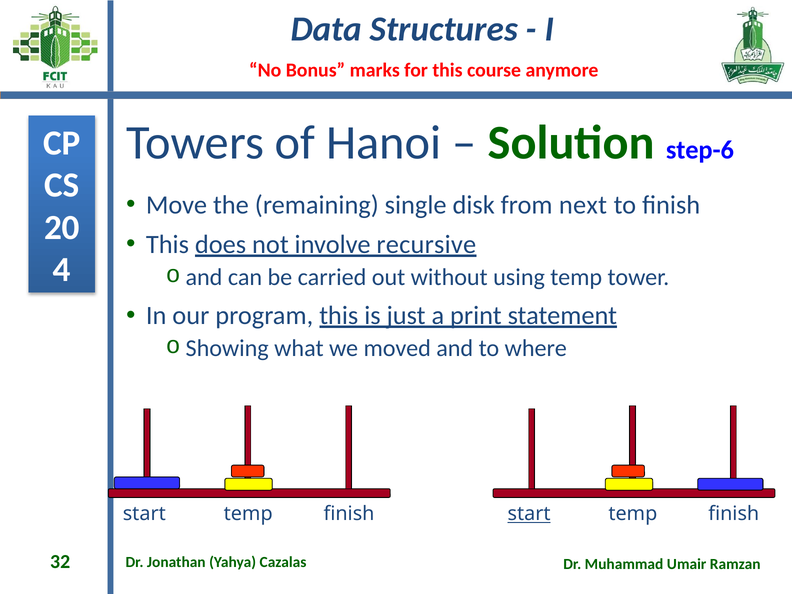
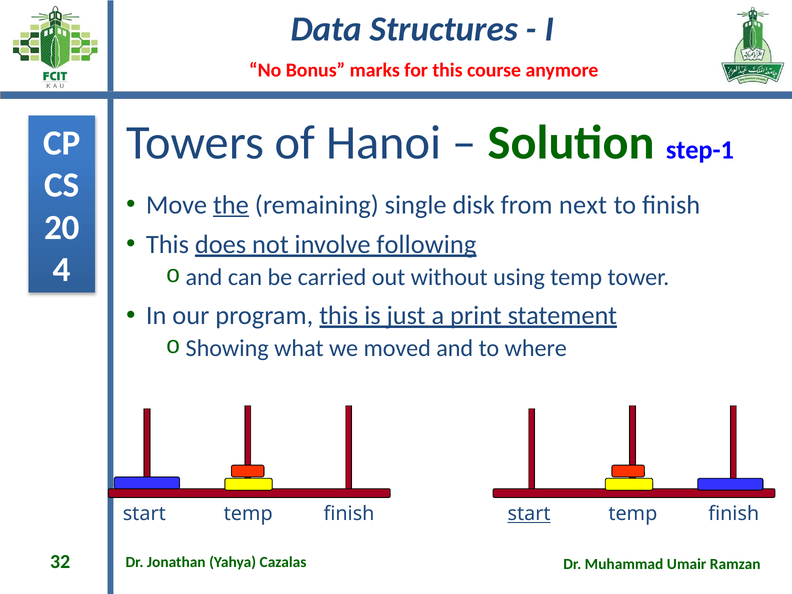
step-6: step-6 -> step-1 (700, 150)
the underline: none -> present (231, 205)
recursive: recursive -> following (426, 244)
